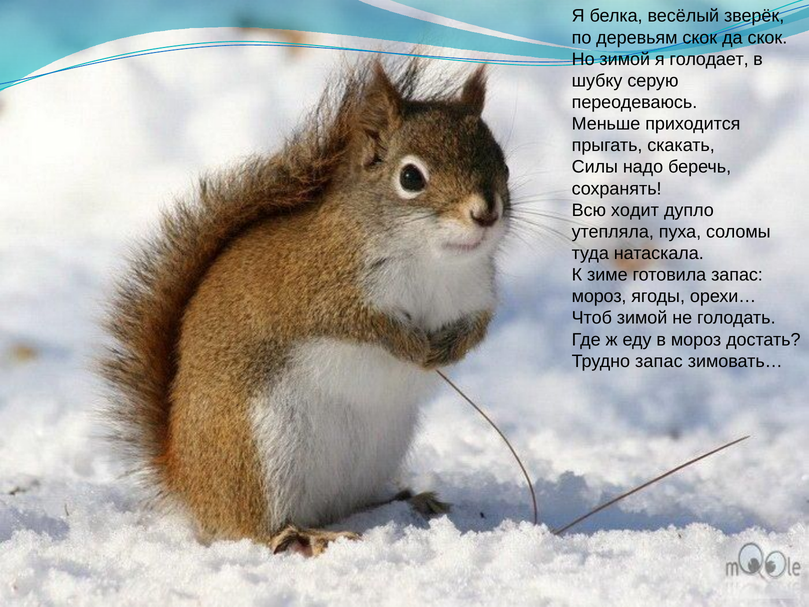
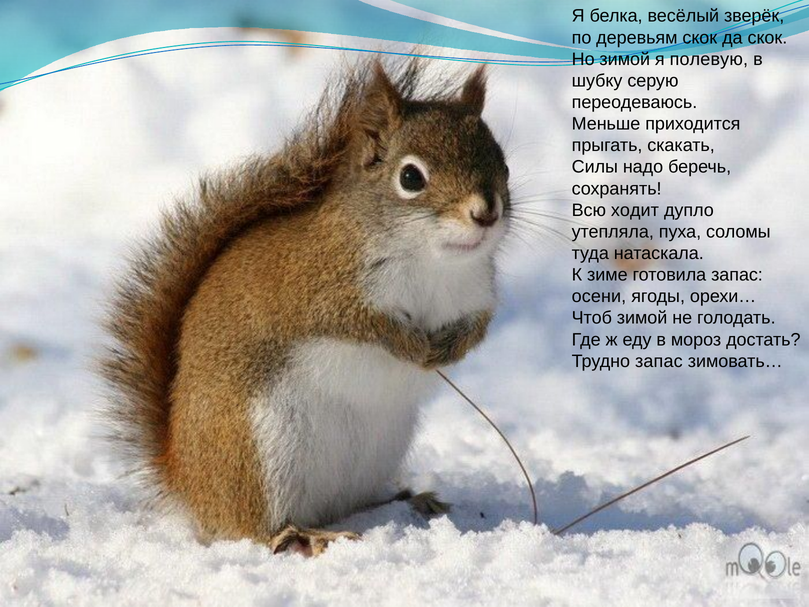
голодает: голодает -> полевую (709, 59)
мороз: мороз -> осени (599, 296)
